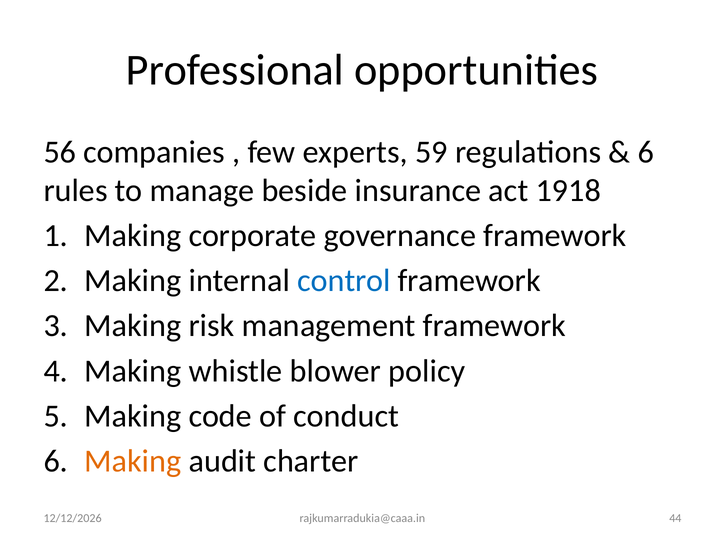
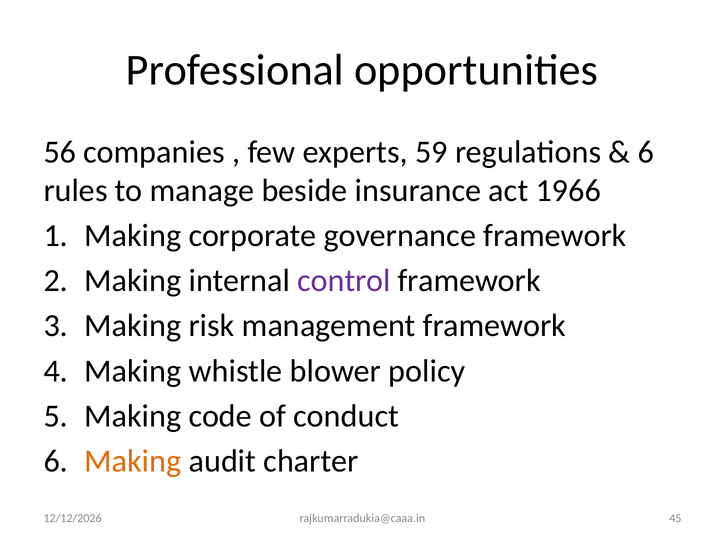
1918: 1918 -> 1966 (568, 191)
control colour: blue -> purple (344, 281)
44: 44 -> 45 (675, 519)
